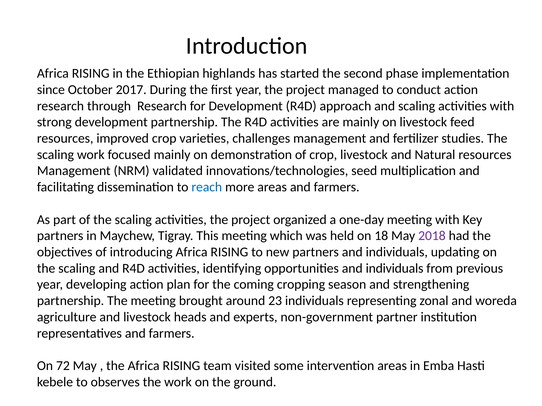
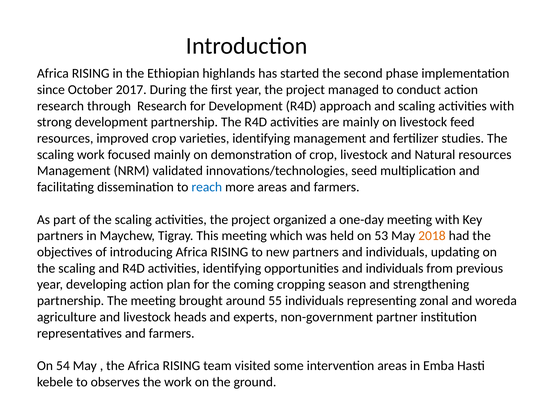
varieties challenges: challenges -> identifying (261, 139)
18: 18 -> 53 (381, 236)
2018 colour: purple -> orange (432, 236)
23: 23 -> 55 (275, 301)
72: 72 -> 54 (63, 366)
